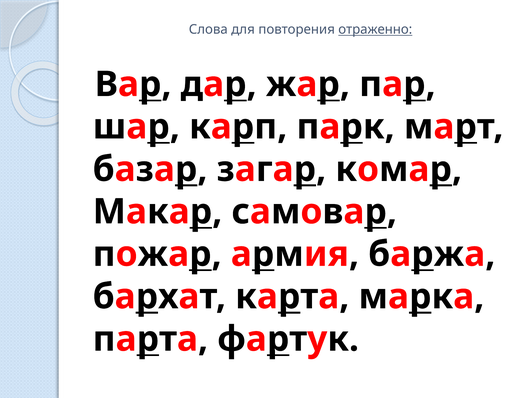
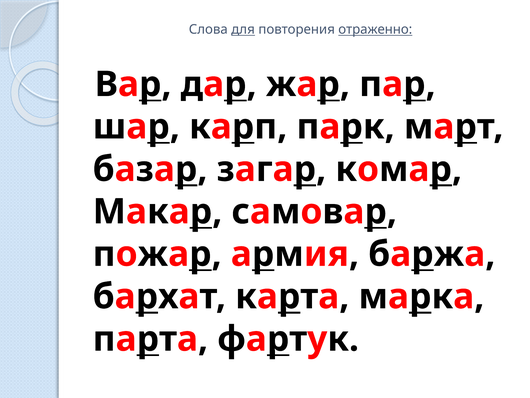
для underline: none -> present (243, 30)
